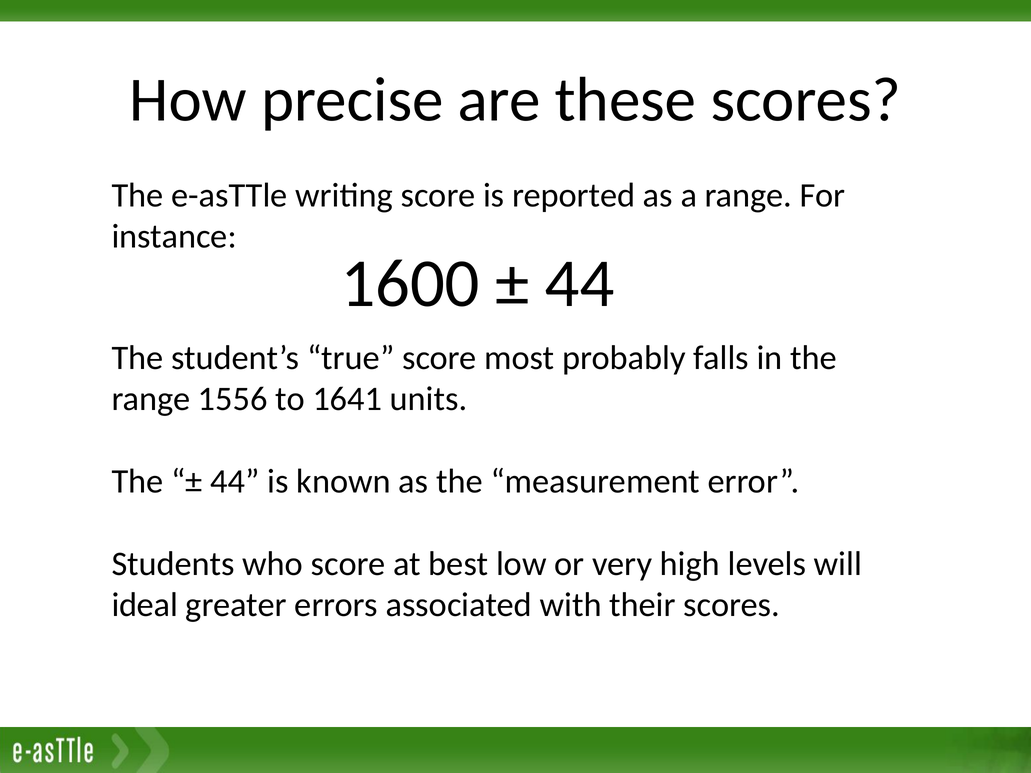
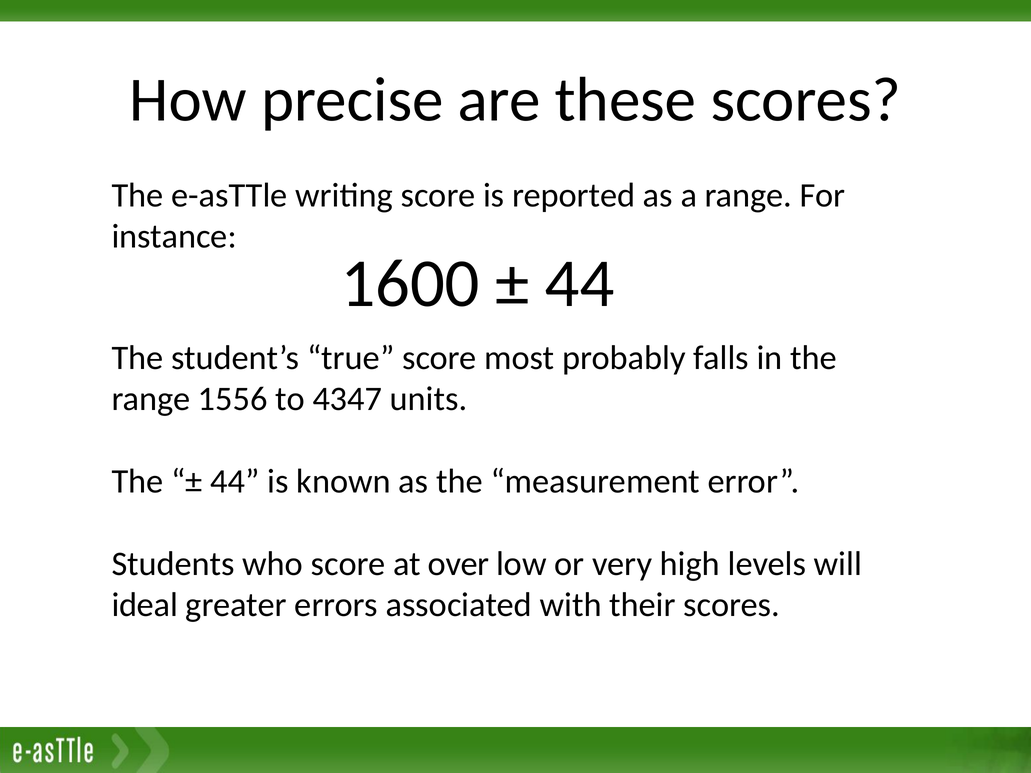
1641: 1641 -> 4347 (347, 399)
best: best -> over (459, 564)
